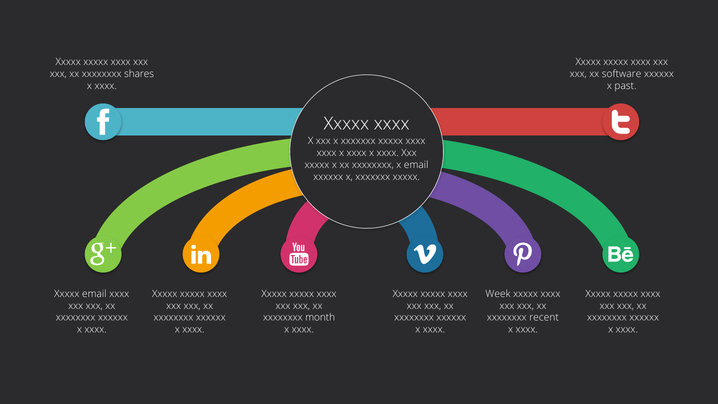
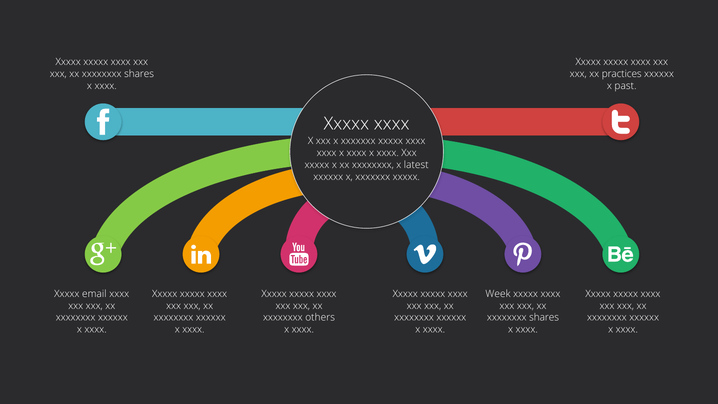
software: software -> practices (622, 74)
x email: email -> latest (416, 165)
month: month -> others (320, 318)
recent: recent -> shares (544, 318)
